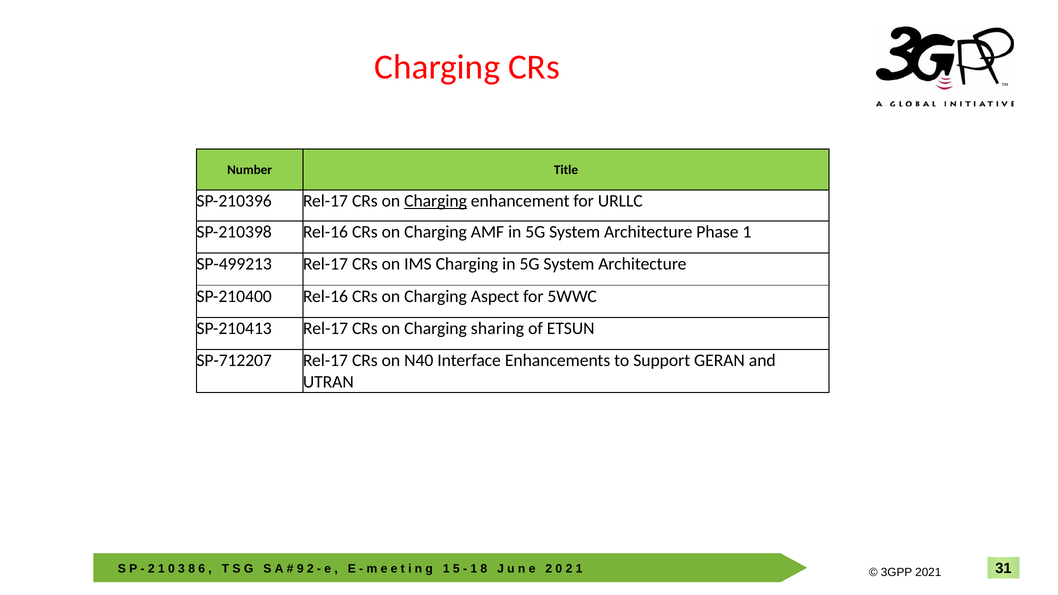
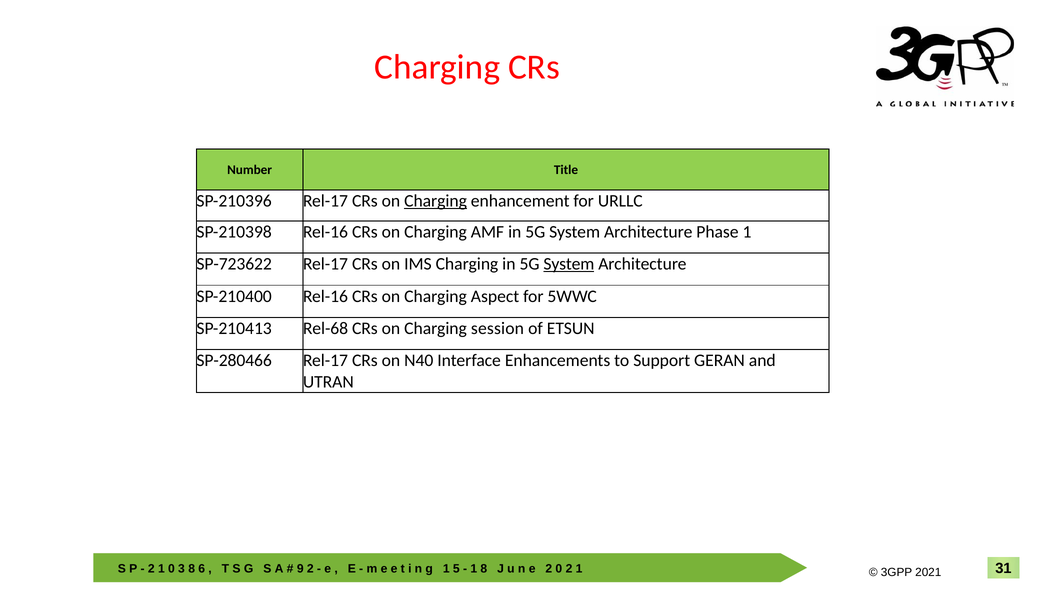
SP-499213: SP-499213 -> SP-723622 (234, 264)
System underline: none -> present (569, 264)
SP-210413 Rel-17: Rel-17 -> Rel-68 (325, 328)
sharing: sharing -> session (497, 328)
SP-712207: SP-712207 -> SP-280466 (234, 361)
